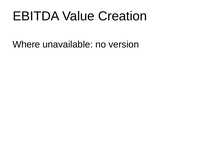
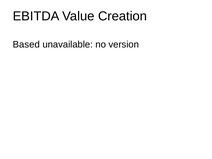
Where: Where -> Based (26, 44)
